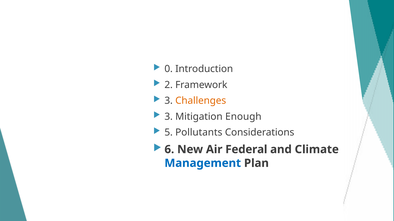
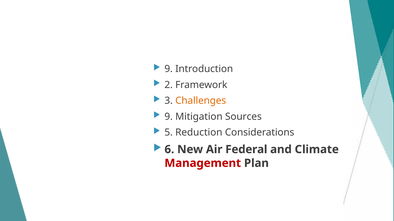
0: 0 -> 9 (169, 69)
3: 3 -> 9 (169, 117)
Enough: Enough -> Sources (243, 117)
Pollutants: Pollutants -> Reduction (199, 133)
Management colour: blue -> red (203, 164)
